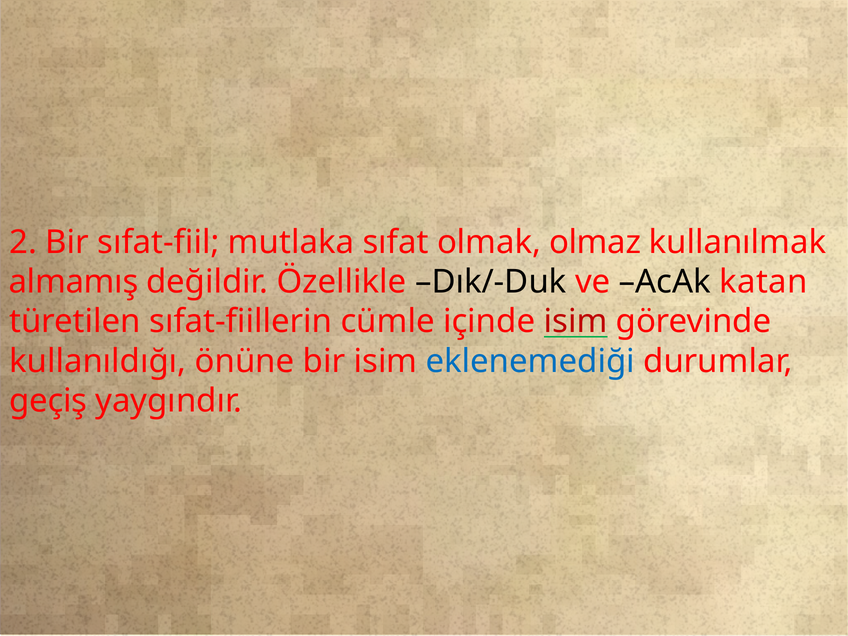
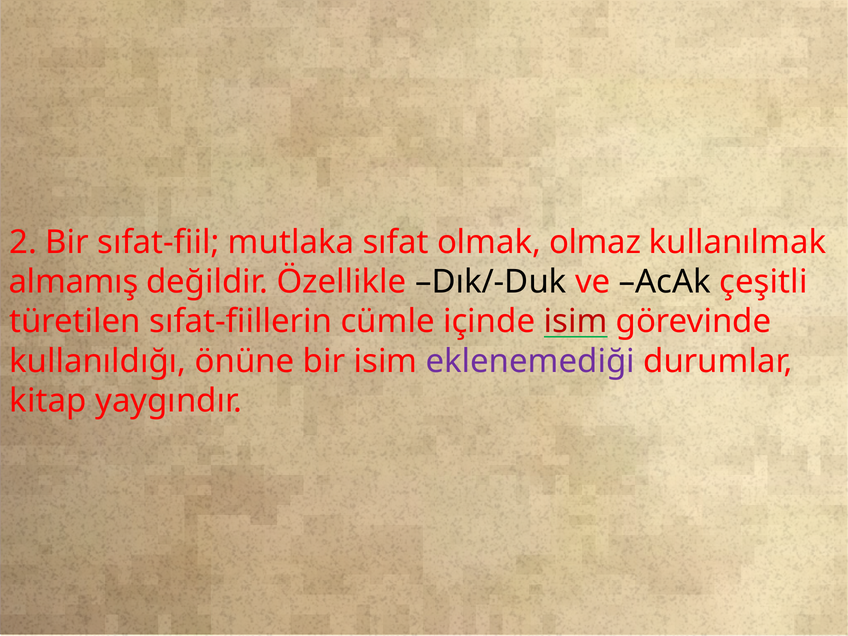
katan: katan -> çeşitli (763, 282)
eklenemediği colour: blue -> purple (530, 361)
geçiş: geçiş -> kitap (48, 401)
